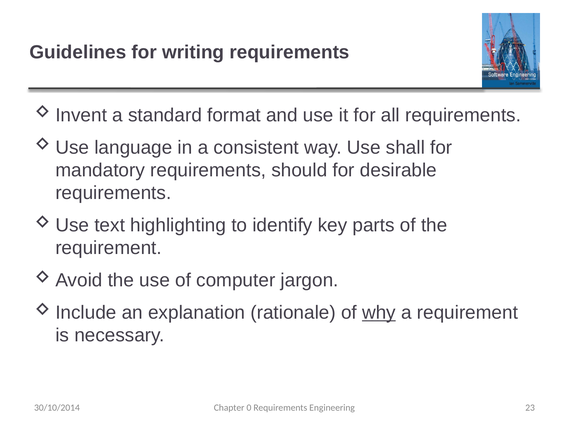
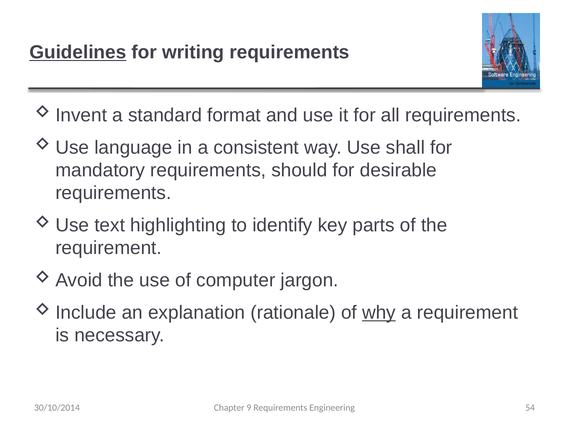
Guidelines underline: none -> present (78, 52)
0: 0 -> 9 (249, 408)
23: 23 -> 54 (530, 407)
